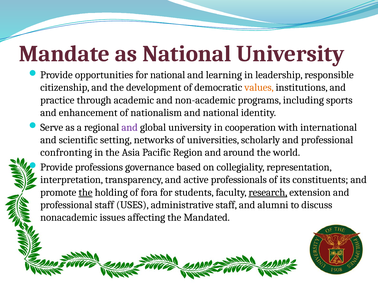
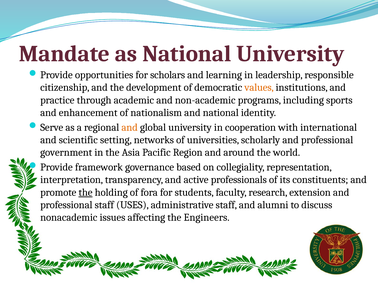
for national: national -> scholars (168, 75)
and colour: purple -> orange (130, 128)
confronting: confronting -> government (66, 153)
professions: professions -> framework (99, 167)
research underline: present -> none (268, 193)
Mandated: Mandated -> Engineers (207, 218)
